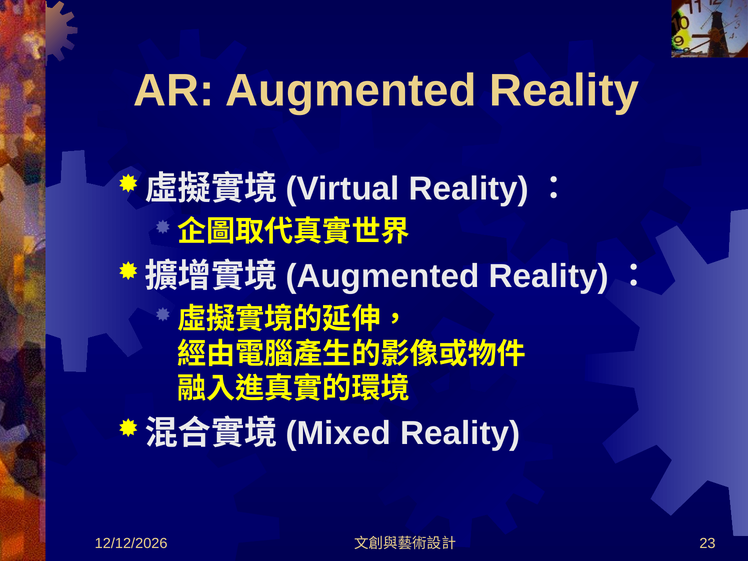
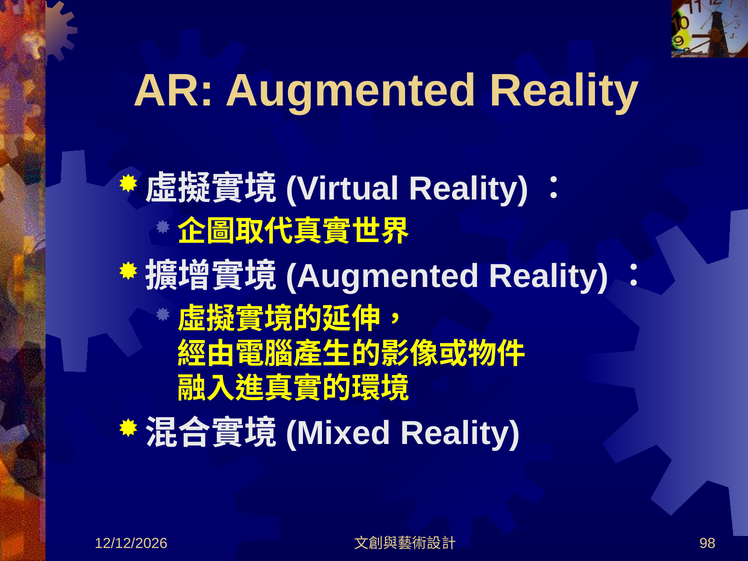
23: 23 -> 98 (707, 543)
